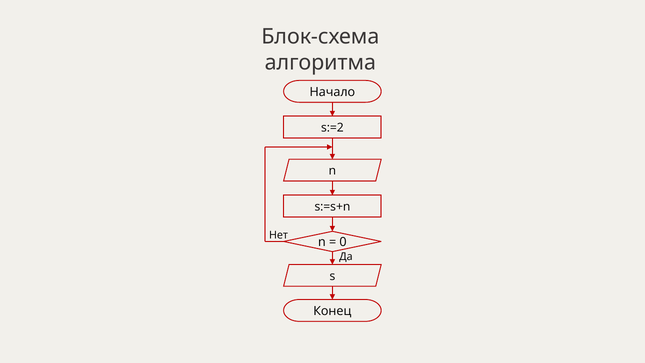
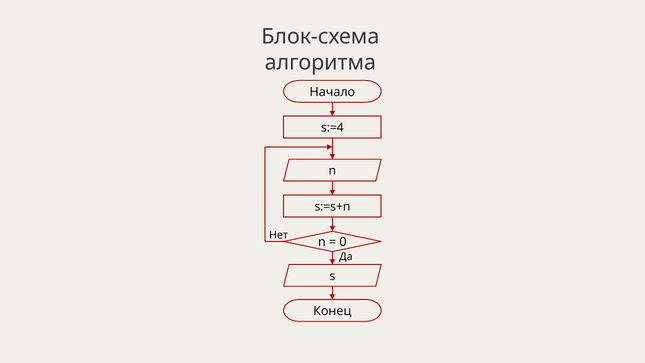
s:=2: s:=2 -> s:=4 (332, 128)
